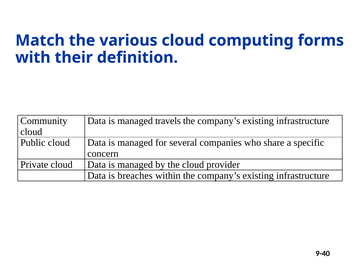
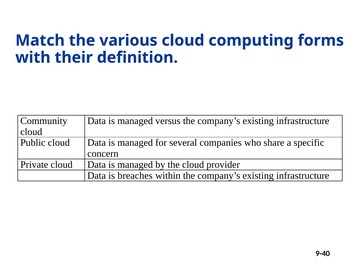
travels: travels -> versus (168, 121)
